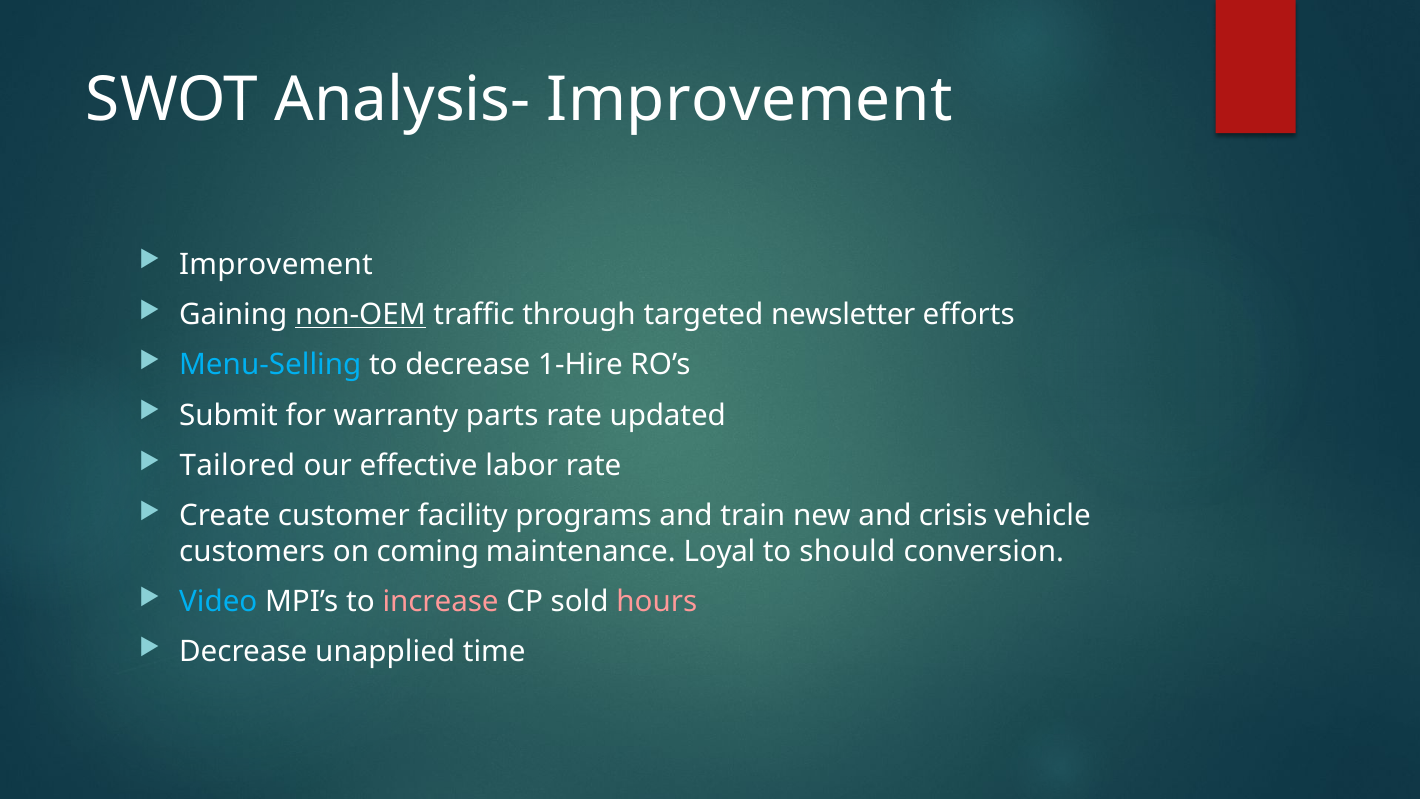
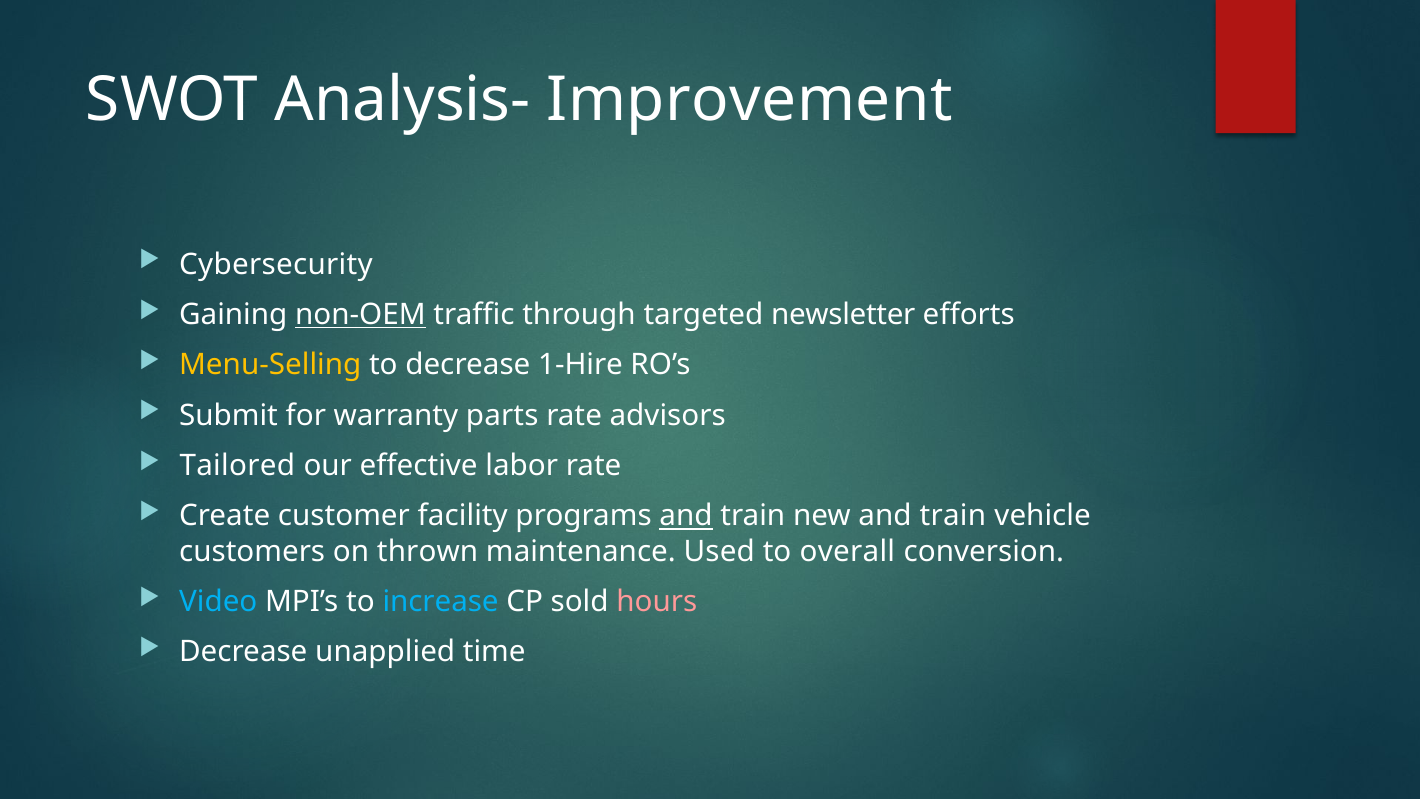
Improvement: Improvement -> Cybersecurity (276, 264)
Menu-Selling colour: light blue -> yellow (270, 365)
updated: updated -> advisors (668, 415)
and underline: none -> present (686, 516)
new and crisis: crisis -> train (953, 516)
coming: coming -> thrown (428, 551)
Loyal: Loyal -> Used (719, 551)
should: should -> overall (847, 551)
increase colour: pink -> light blue (441, 602)
